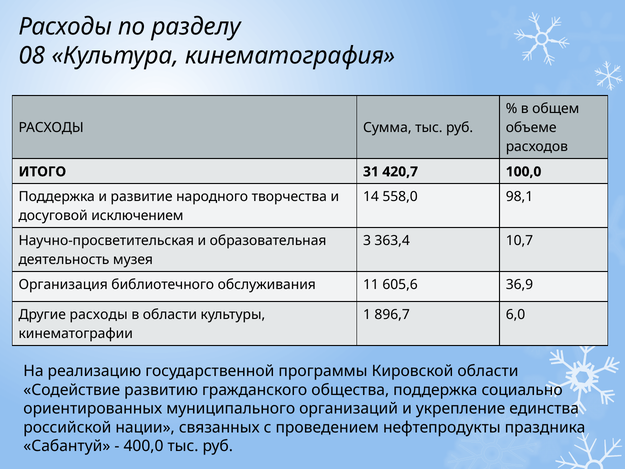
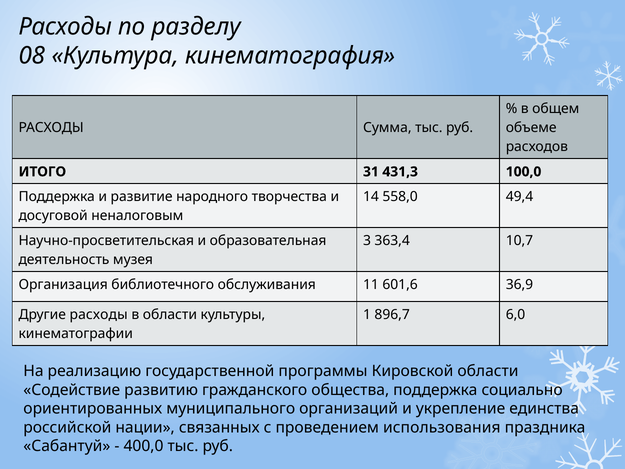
420,7: 420,7 -> 431,3 (400, 172)
98,1: 98,1 -> 49,4 (519, 197)
исключением: исключением -> неналоговым (137, 216)
605,6: 605,6 -> 601,6 (400, 285)
нефтепродукты: нефтепродукты -> использования (442, 427)
